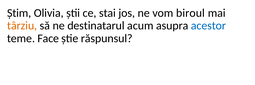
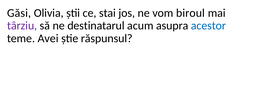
Știm: Știm -> Găsi (19, 13)
târziu colour: orange -> purple (22, 26)
Face: Face -> Avei (48, 38)
